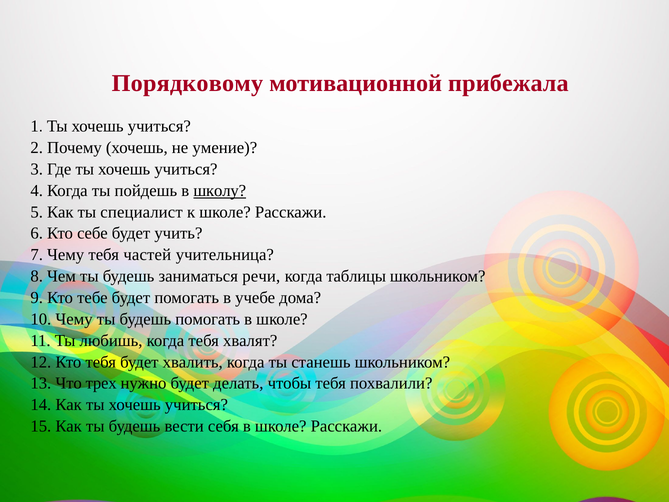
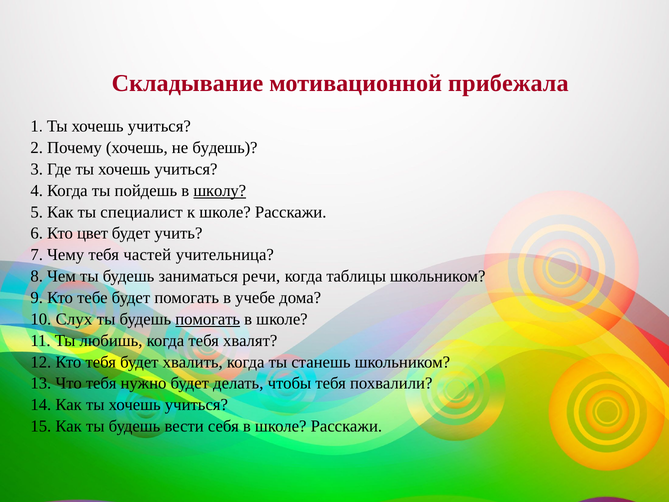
Порядковому: Порядковому -> Складывание (188, 83)
не умение: умение -> будешь (225, 148)
себе: себе -> цвет (93, 233)
10 Чему: Чему -> Слух (74, 319)
помогать underline: none -> present (208, 319)
Что трех: трех -> тебя (101, 383)
